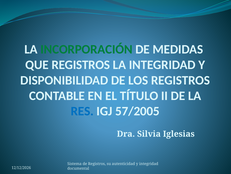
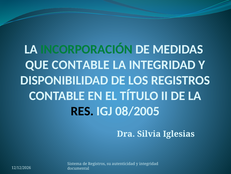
QUE REGISTROS: REGISTROS -> CONTABLE (81, 65)
RES colour: blue -> black (82, 111)
57/2005: 57/2005 -> 08/2005 (137, 111)
